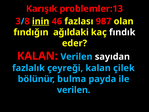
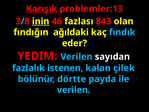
Karışık underline: none -> present (42, 9)
987: 987 -> 843 (104, 21)
fındık colour: white -> light blue (122, 32)
KALAN: KALAN -> YEDIM (37, 56)
çeyreği: çeyreği -> istenen (65, 68)
bulma: bulma -> dörtte (72, 79)
